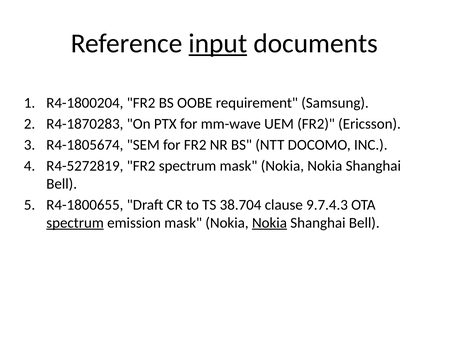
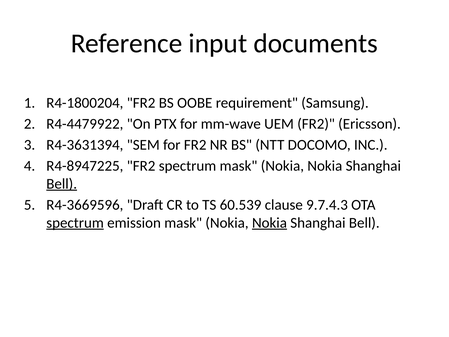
input underline: present -> none (218, 43)
R4-1870283: R4-1870283 -> R4-4479922 (85, 124)
R4-1805674: R4-1805674 -> R4-3631394 (85, 145)
R4-5272819: R4-5272819 -> R4-8947225 (85, 166)
Bell underline: none -> present (62, 184)
R4-1800655: R4-1800655 -> R4-3669596 (85, 205)
38.704: 38.704 -> 60.539 (241, 205)
